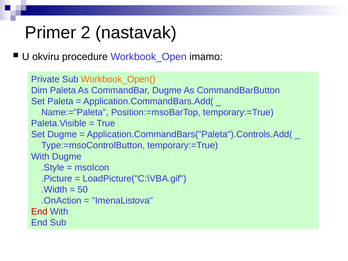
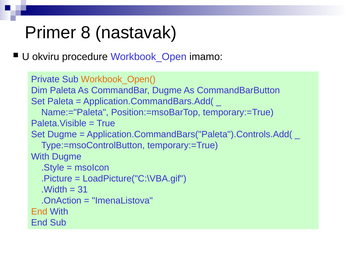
2: 2 -> 8 (86, 33)
50: 50 -> 31 (83, 190)
End colour: red -> orange (39, 212)
